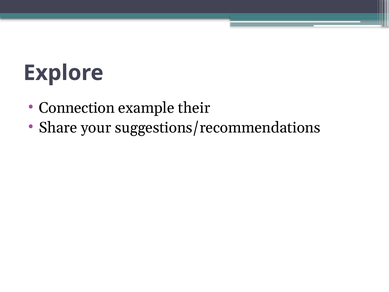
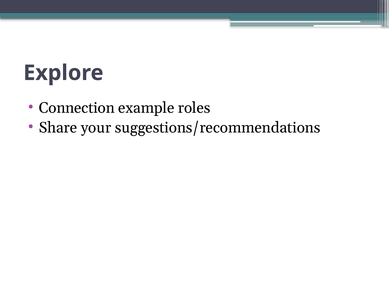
their: their -> roles (194, 108)
